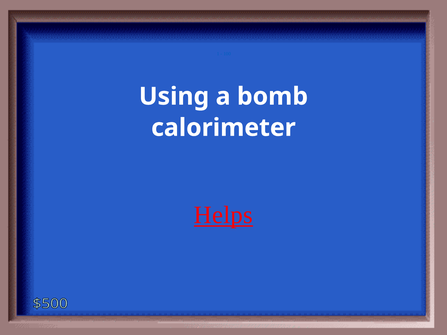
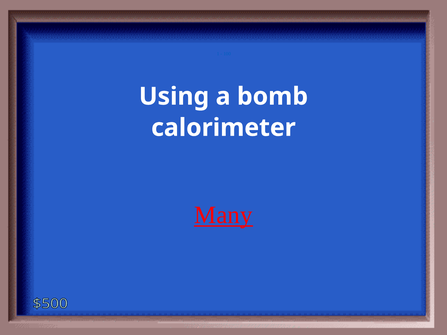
Helps: Helps -> Many (223, 215)
